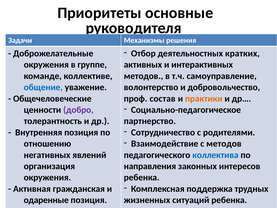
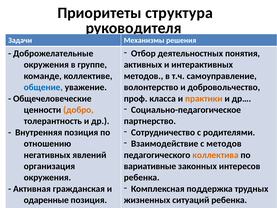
основные: основные -> структура (179, 13)
кратких: кратких -> понятия (242, 53)
состав: состав -> класса (163, 98)
добро colour: purple -> orange (78, 110)
коллектива colour: blue -> orange (215, 155)
направления: направления -> вариативные (150, 166)
